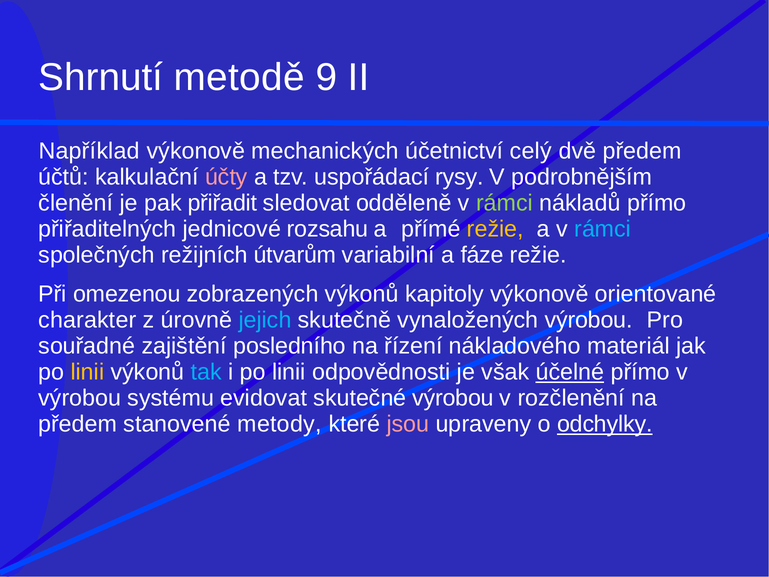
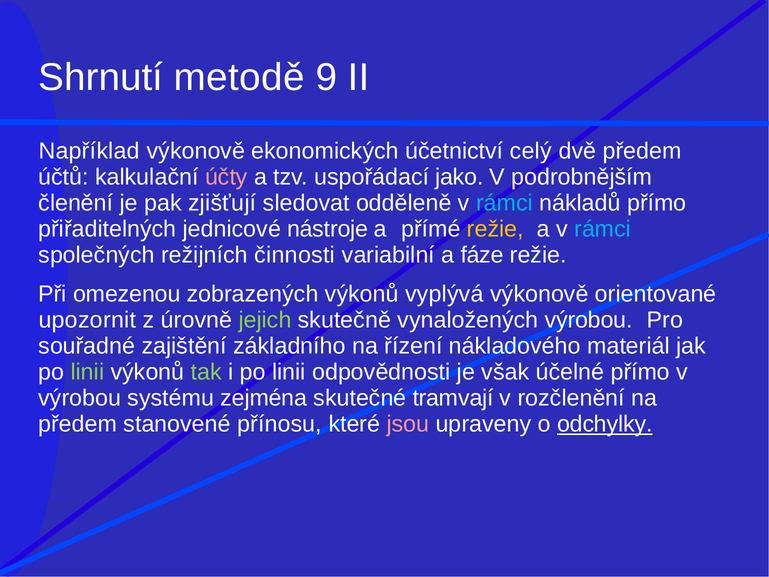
mechanických: mechanických -> ekonomických (325, 151)
rysy: rysy -> jako (459, 177)
přiřadit: přiřadit -> zjišťují (222, 203)
rámci colour: light green -> light blue (504, 203)
rozsahu: rozsahu -> nástroje (328, 229)
útvarům: útvarům -> činnosti (295, 255)
kapitoly: kapitoly -> vyplývá (444, 294)
charakter: charakter -> upozornit (87, 320)
jejich colour: light blue -> light green (265, 320)
posledního: posledního -> základního (289, 346)
linii colour: yellow -> light green (87, 372)
tak colour: light blue -> light green (206, 372)
účelné underline: present -> none (570, 372)
evidovat: evidovat -> zejména (264, 398)
skutečné výrobou: výrobou -> tramvají (453, 398)
metody: metody -> přínosu (280, 424)
